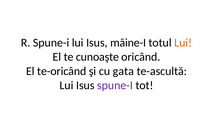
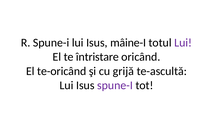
Lui colour: orange -> purple (183, 43)
cunoaşte: cunoaşte -> întristare (97, 57)
gata: gata -> grijă (123, 71)
